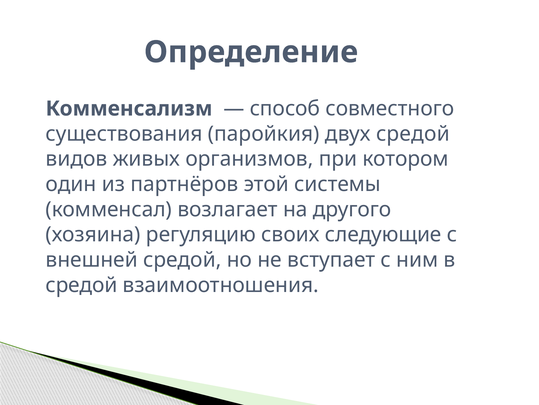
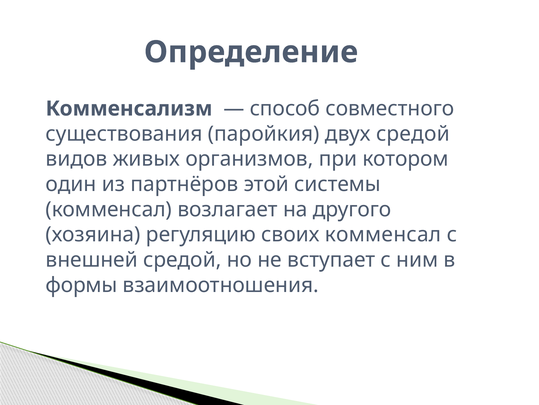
своих следующие: следующие -> комменсал (383, 234)
средой: средой -> формы (82, 285)
